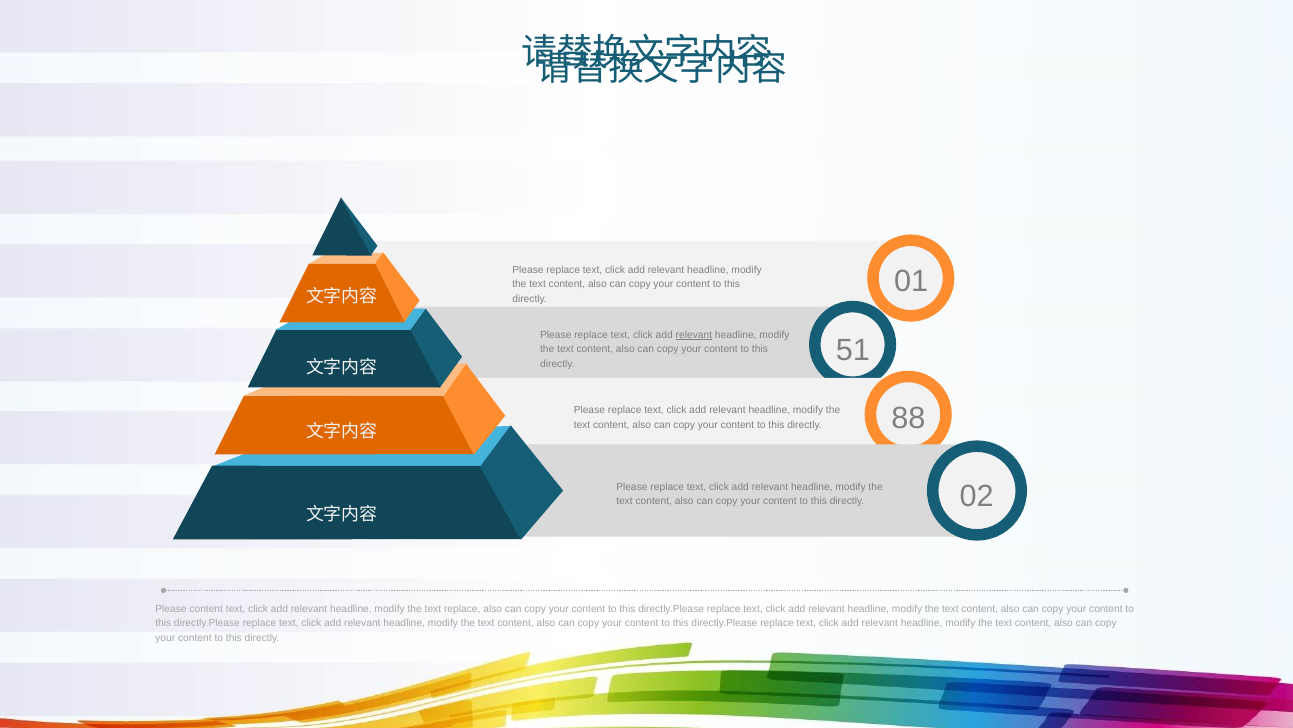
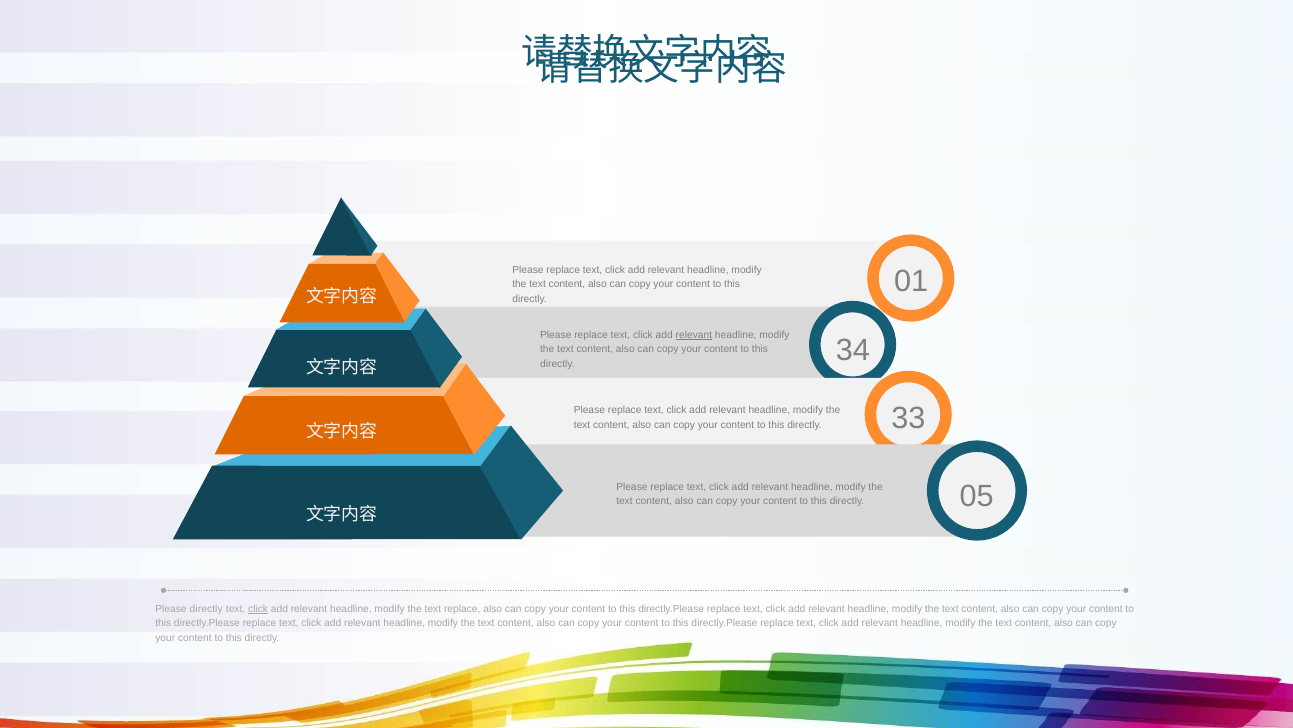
51: 51 -> 34 (853, 350)
88: 88 -> 33 (908, 418)
02: 02 -> 05 (977, 496)
Please content: content -> directly (206, 608)
click underline: none -> present (258, 608)
